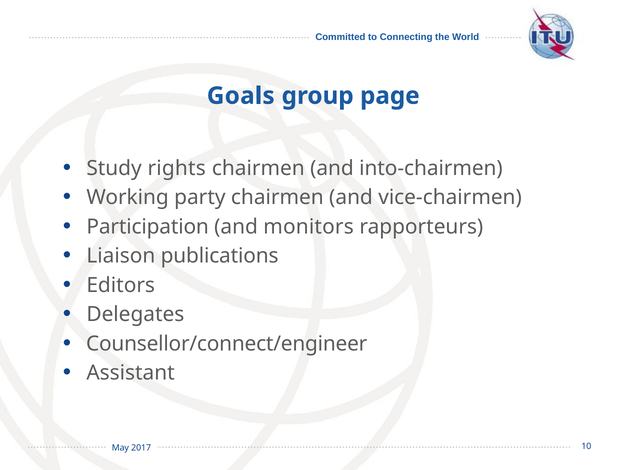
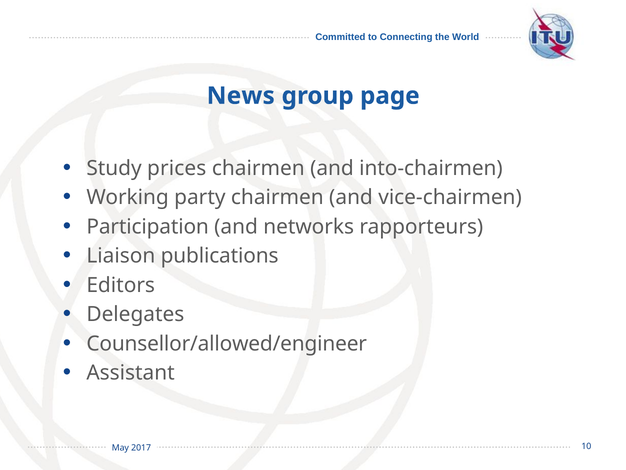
Goals: Goals -> News (241, 96)
rights: rights -> prices (177, 168)
monitors: monitors -> networks (309, 226)
Counsellor/connect/engineer: Counsellor/connect/engineer -> Counsellor/allowed/engineer (227, 343)
